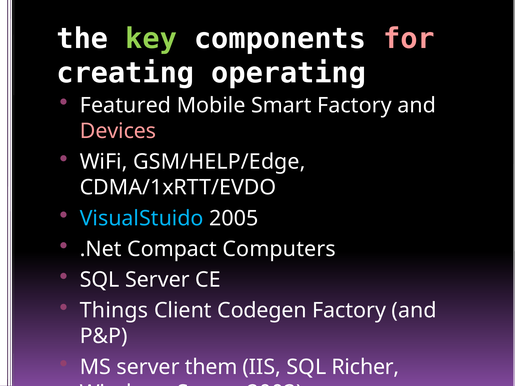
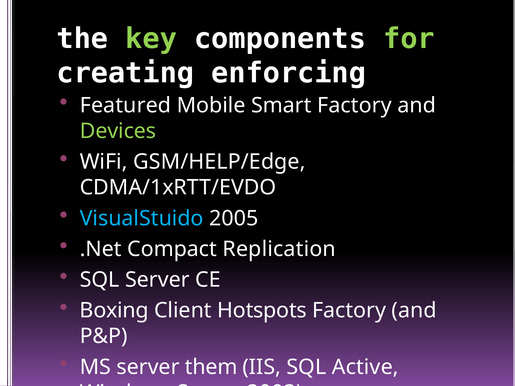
for colour: pink -> light green (409, 39)
operating: operating -> enforcing (289, 73)
Devices colour: pink -> light green (118, 131)
Computers: Computers -> Replication (279, 249)
Things: Things -> Boxing (114, 311)
Codegen: Codegen -> Hotspots (262, 311)
Richer: Richer -> Active (365, 367)
